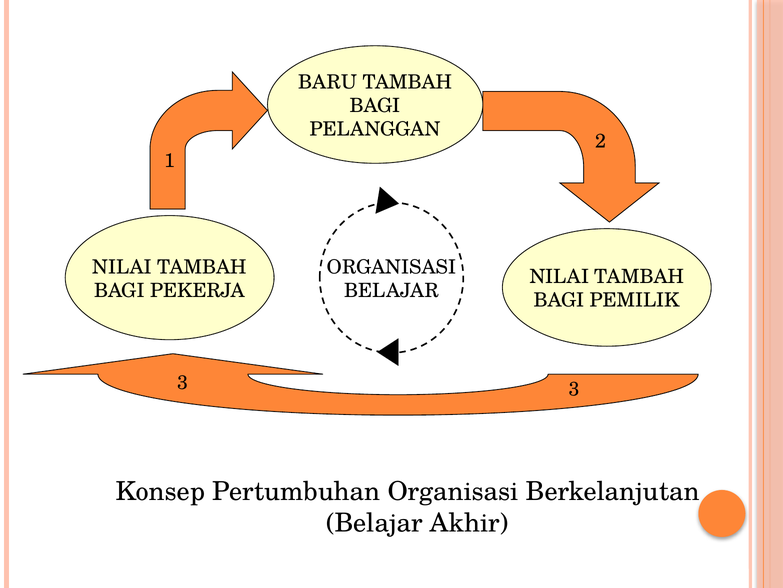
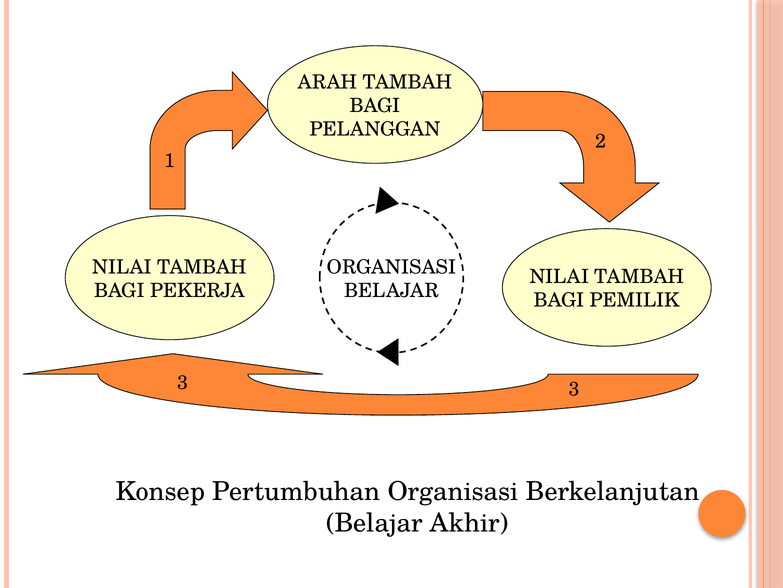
BARU: BARU -> ARAH (328, 82)
